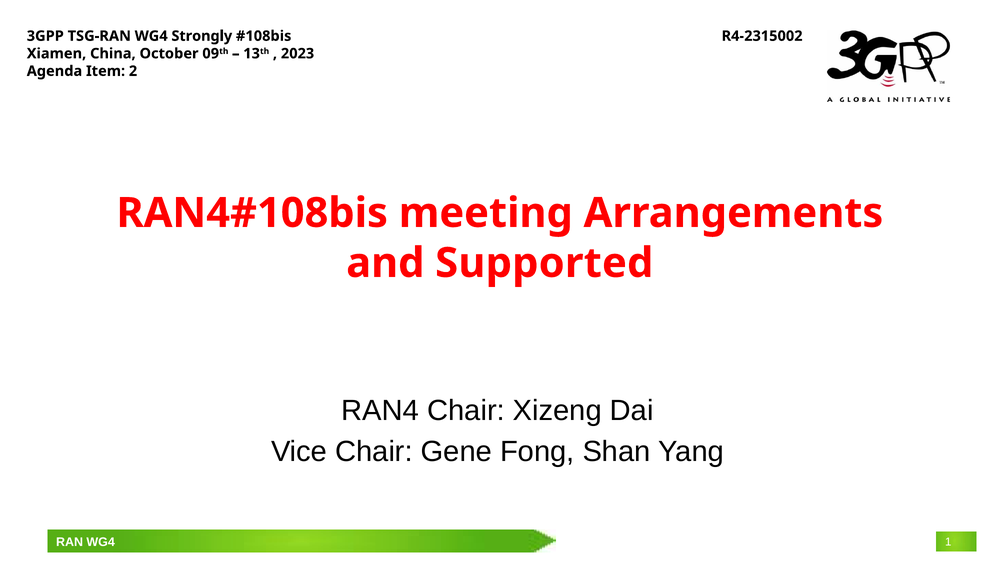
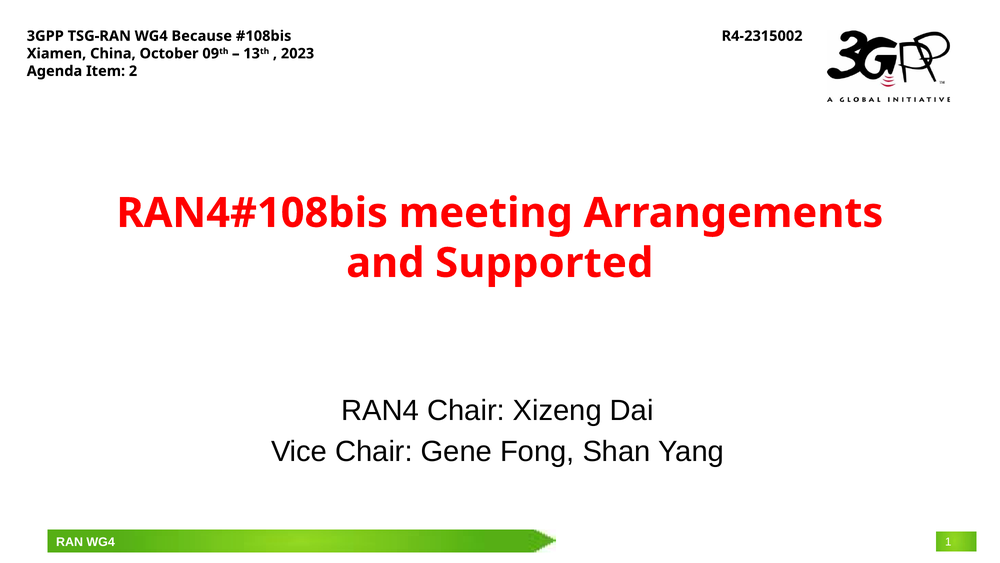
Strongly: Strongly -> Because (202, 36)
